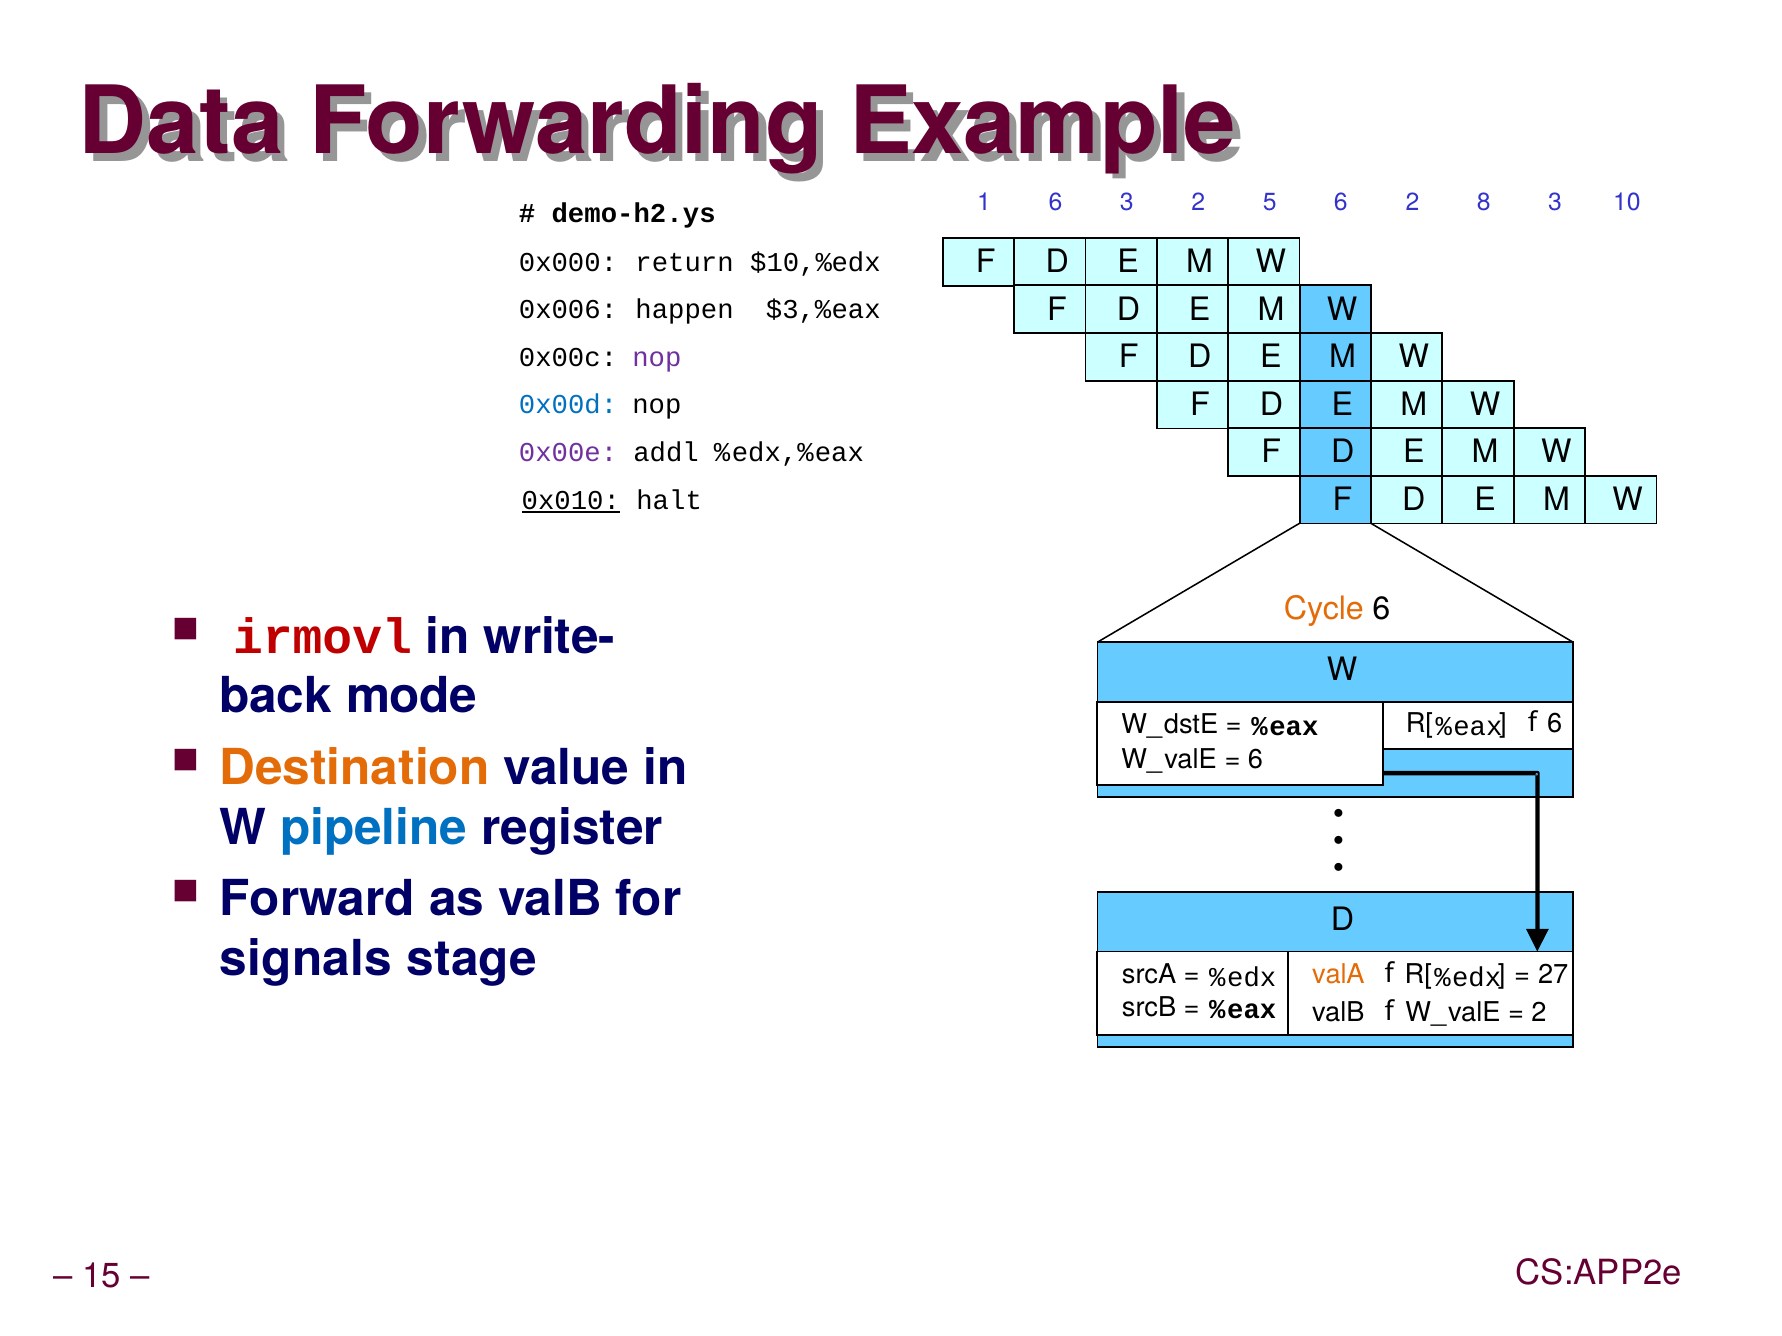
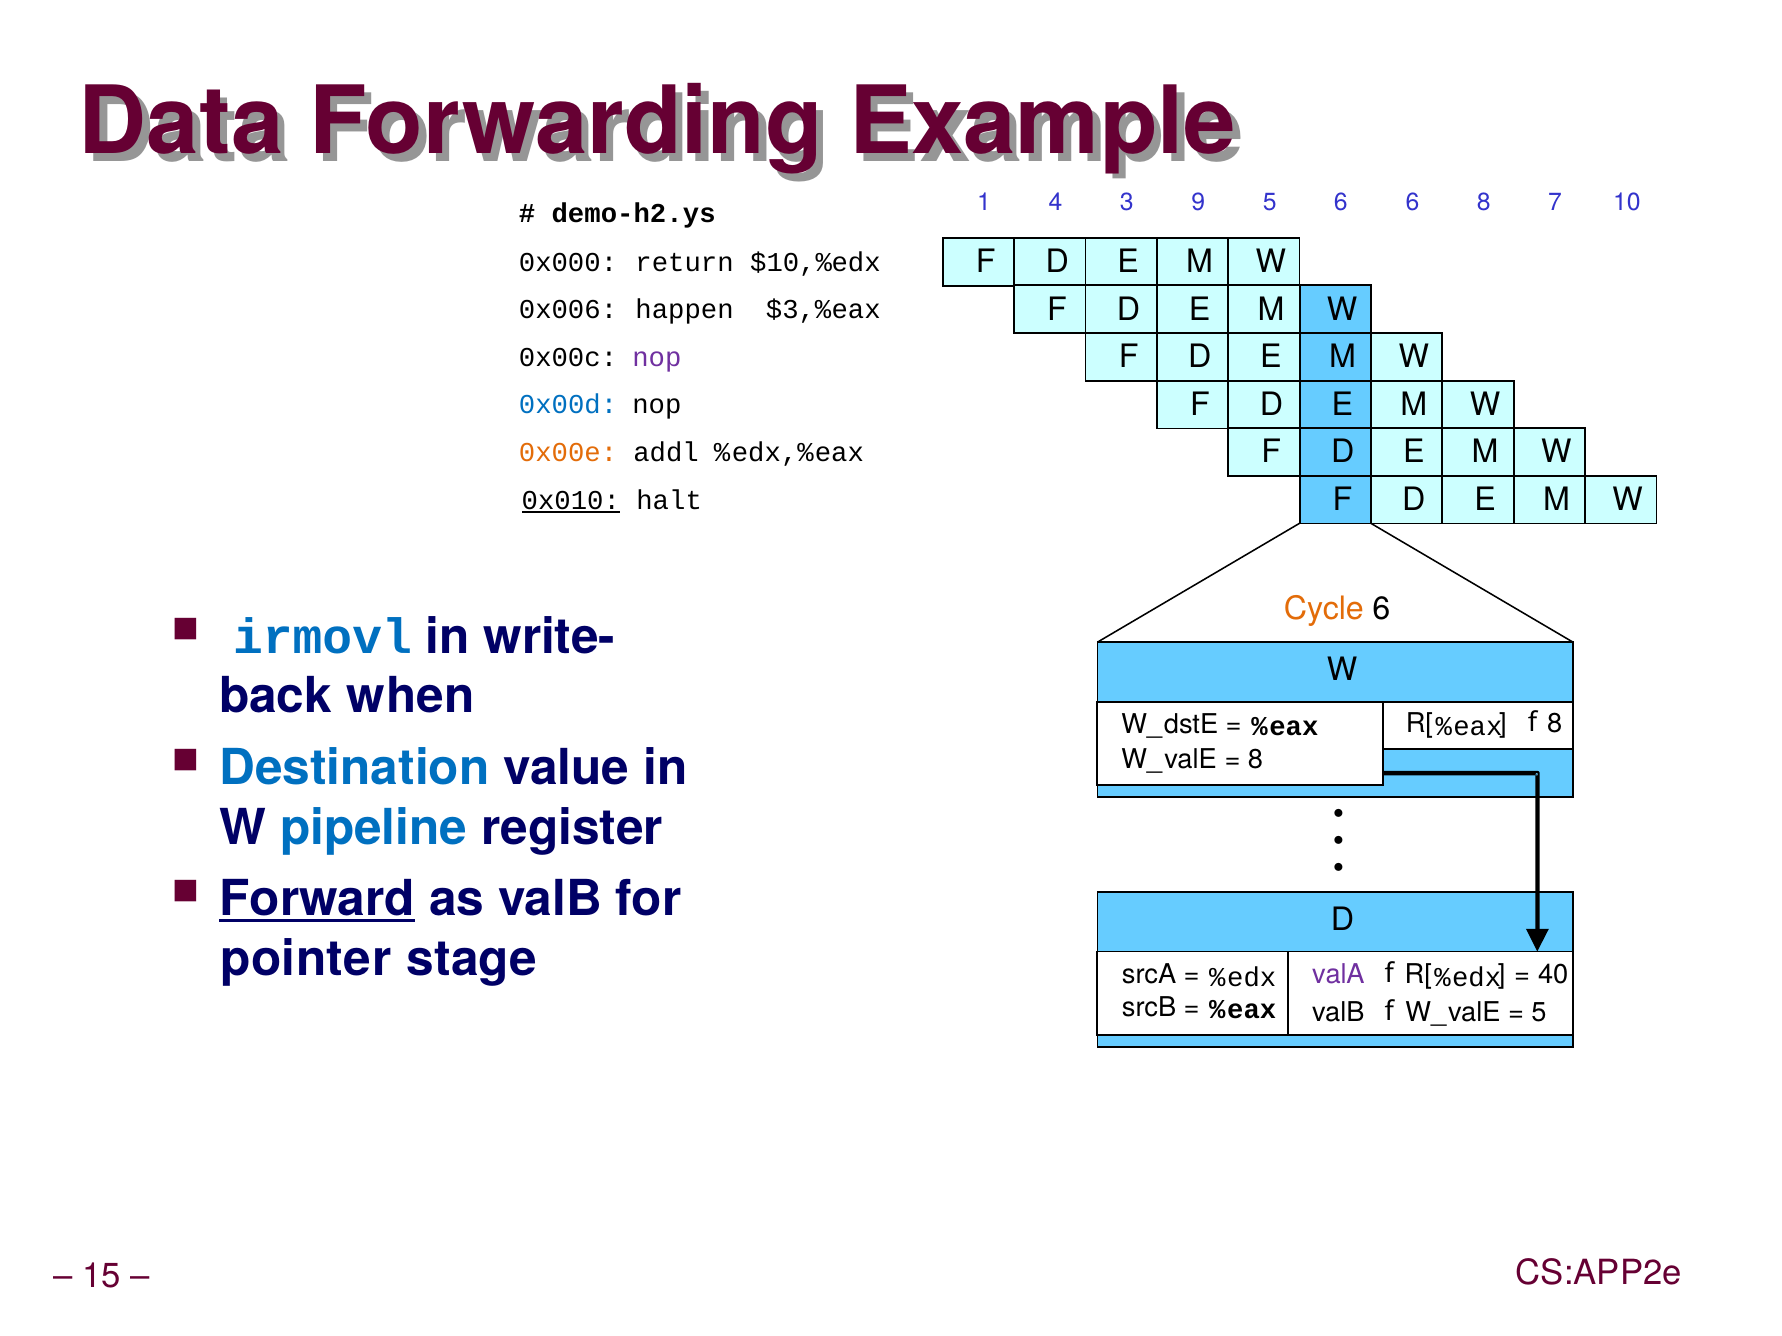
1 6: 6 -> 4 (1056, 202)
3 2: 2 -> 9 (1198, 202)
6 2: 2 -> 6 (1412, 202)
8 3: 3 -> 7 (1555, 202)
0x00e colour: purple -> orange (568, 453)
irmovl colour: red -> blue (322, 637)
mode: mode -> when (411, 696)
f 6: 6 -> 8 (1555, 724)
Destination colour: orange -> blue (354, 768)
6: 6 -> 8 (1256, 760)
Forward underline: none -> present (317, 899)
signals: signals -> pointer (306, 959)
valA colour: orange -> purple (1338, 974)
27: 27 -> 40 (1553, 974)
2: 2 -> 5 (1539, 1013)
